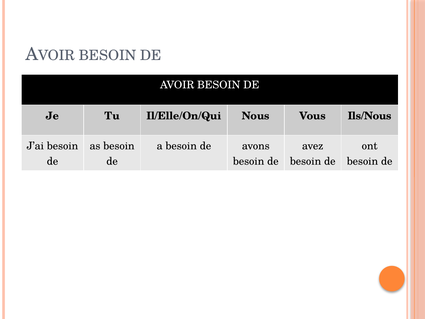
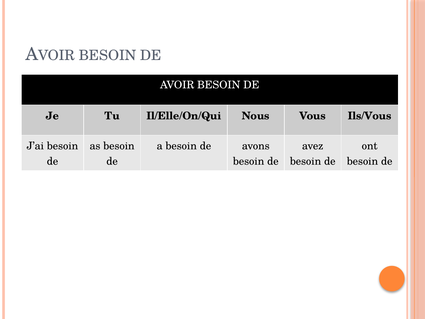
Ils/Nous: Ils/Nous -> Ils/Vous (370, 116)
